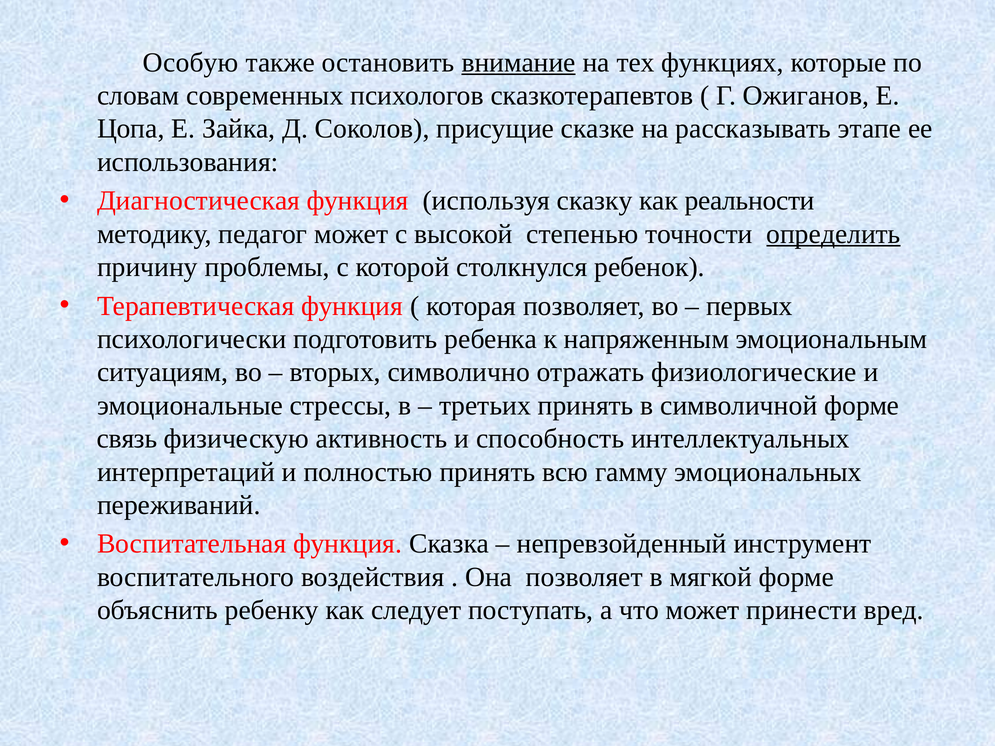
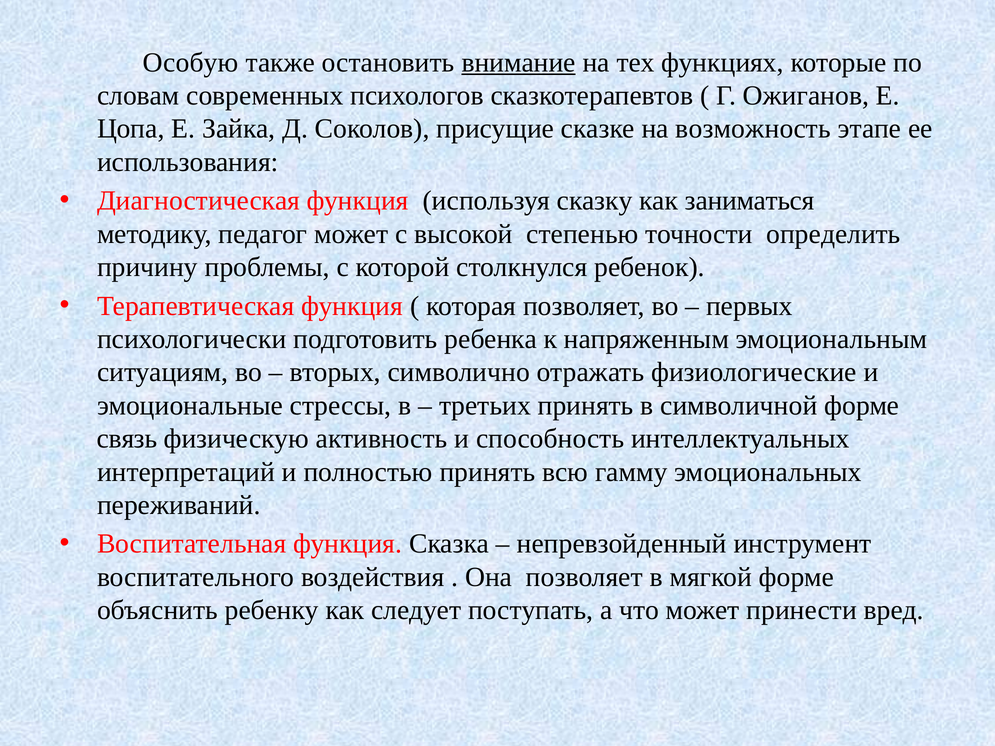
рассказывать: рассказывать -> возможность (753, 129)
реальности: реальности -> заниматься (750, 201)
определить underline: present -> none (833, 234)
